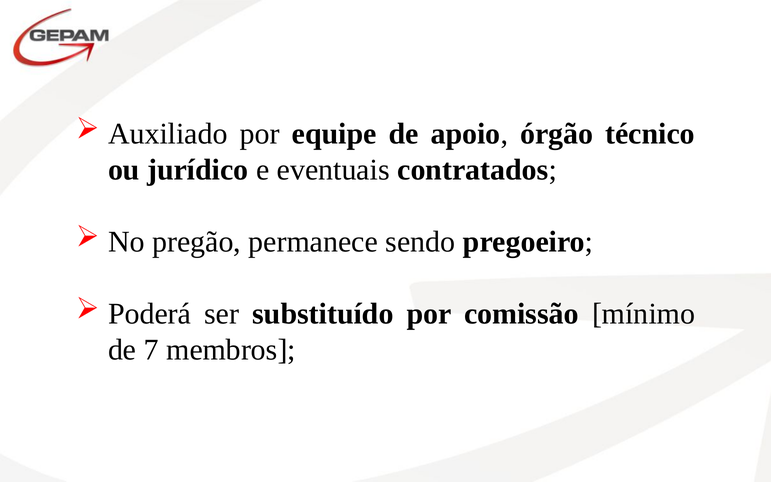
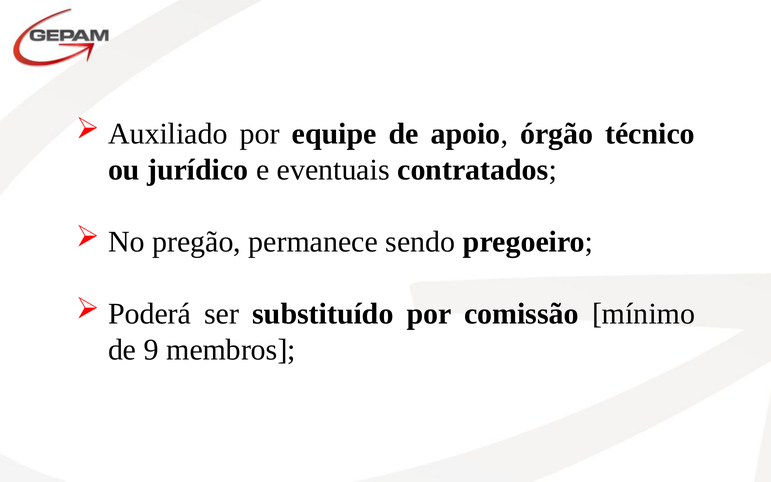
7: 7 -> 9 (151, 350)
